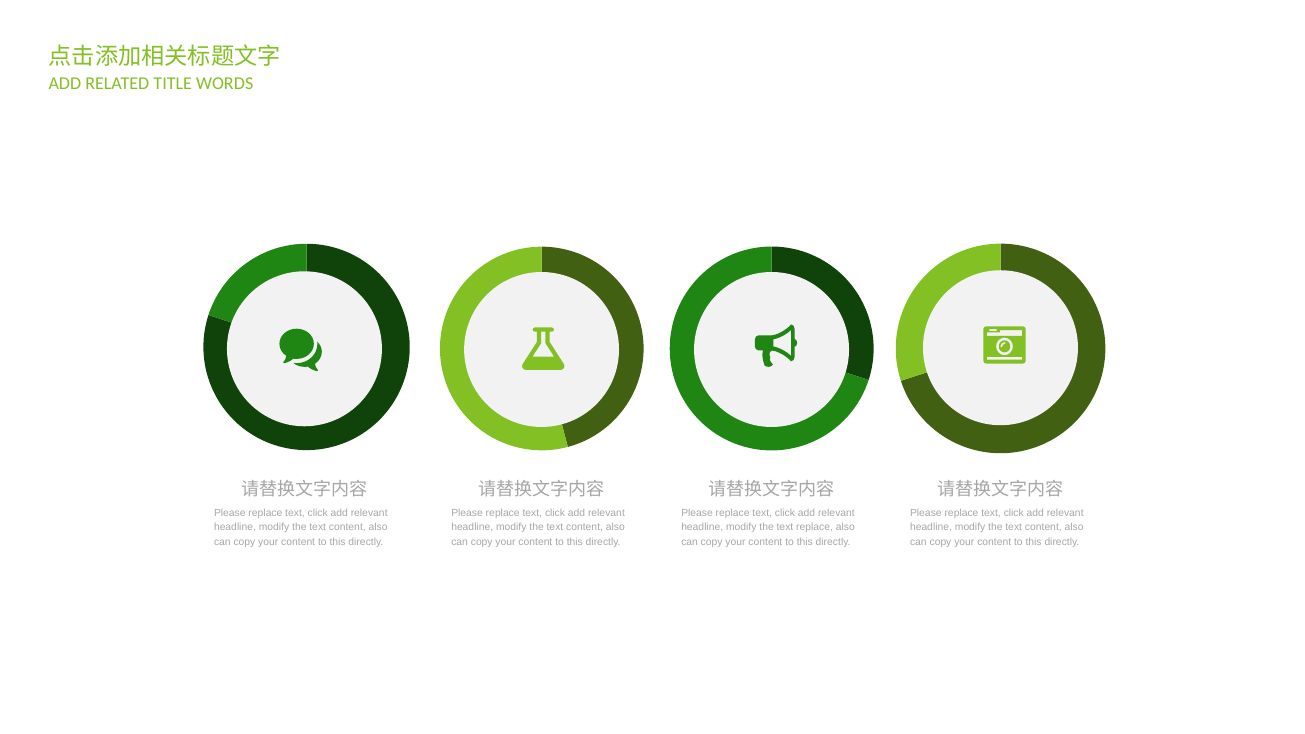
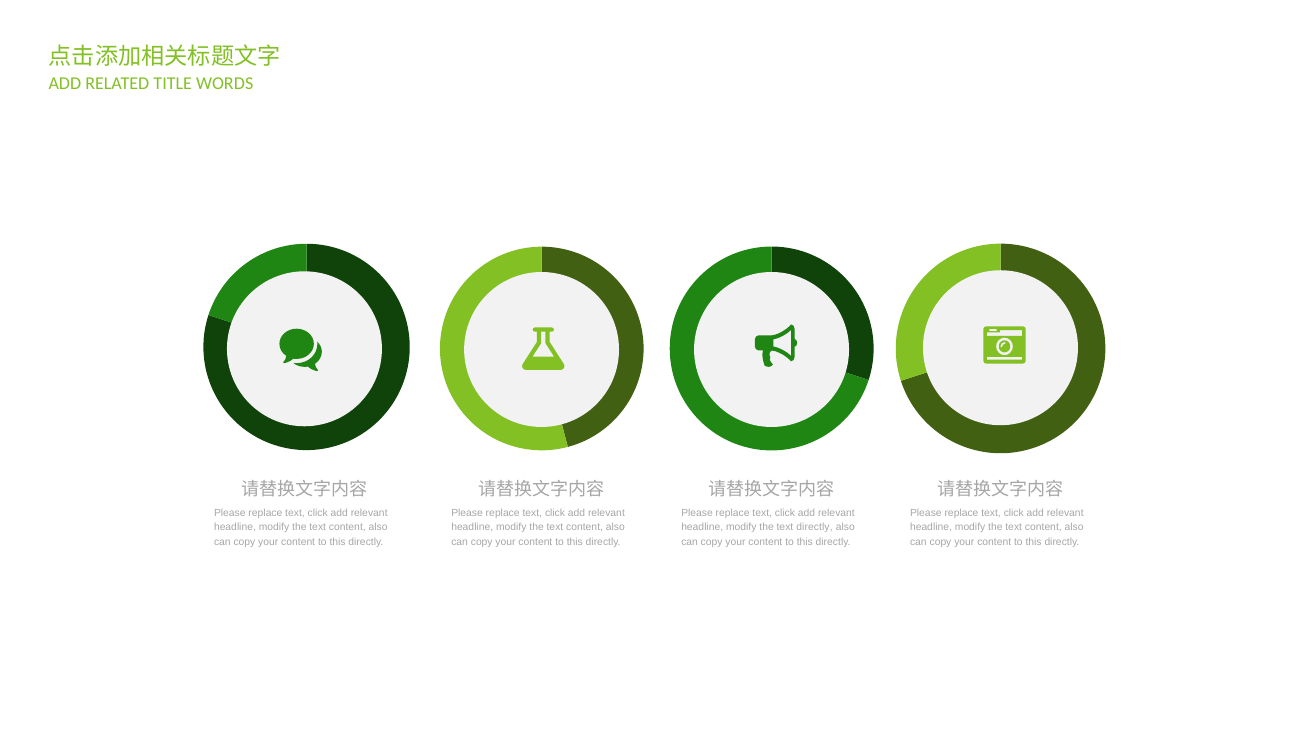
text replace: replace -> directly (814, 527)
